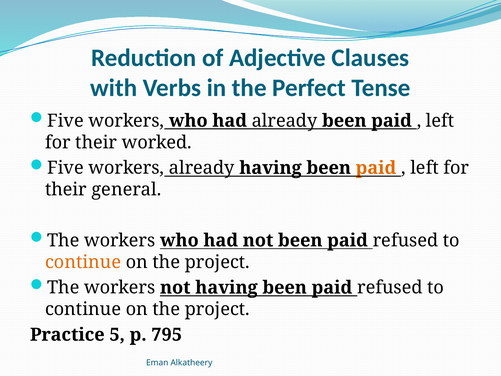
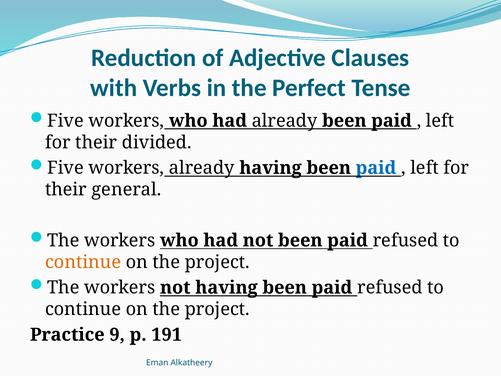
worked: worked -> divided (157, 142)
paid colour: orange -> blue (376, 168)
5: 5 -> 9 (117, 335)
795: 795 -> 191 (167, 335)
